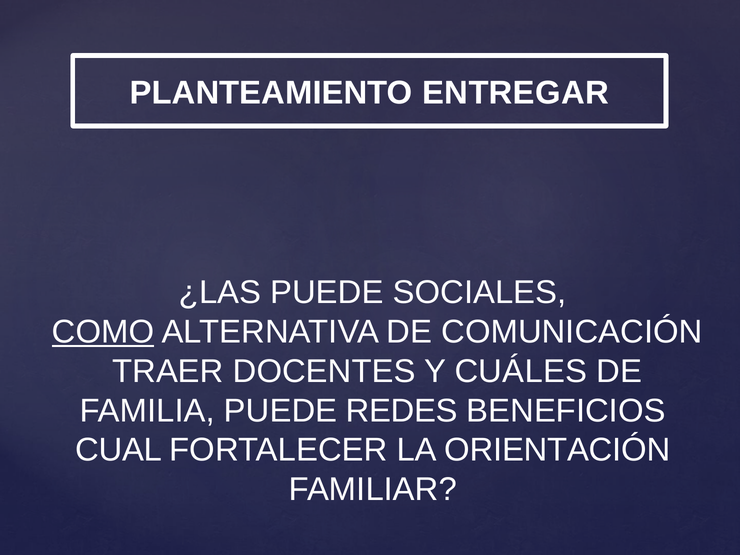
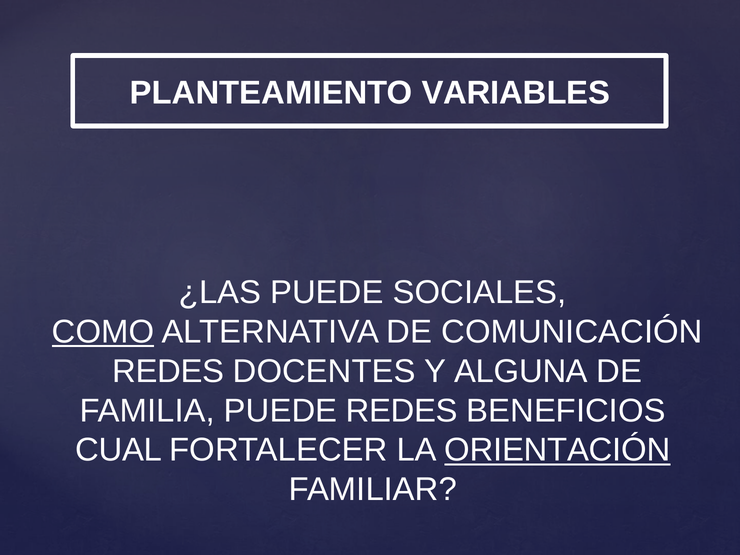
ENTREGAR: ENTREGAR -> VARIABLES (516, 93)
TRAER: TRAER -> REDES (168, 371)
CUÁLES: CUÁLES -> ALGUNA (521, 371)
ORIENTACIÓN underline: none -> present (557, 450)
